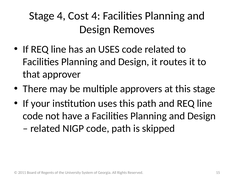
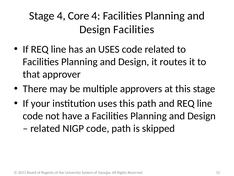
Cost: Cost -> Core (79, 16)
Design Removes: Removes -> Facilities (134, 29)
